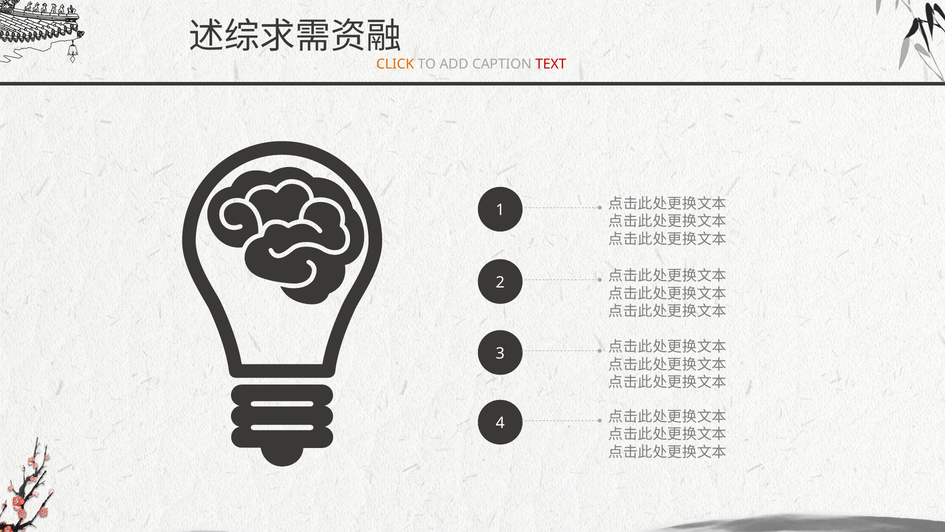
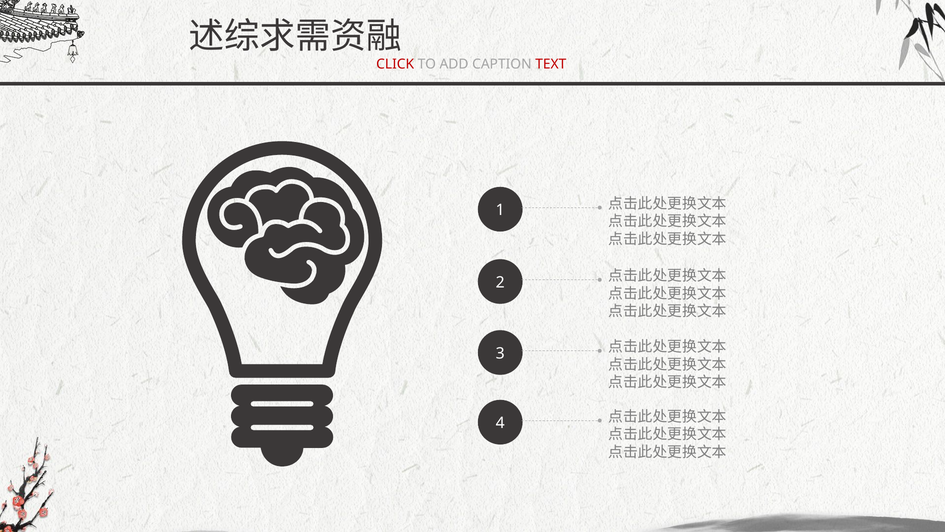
CLICK colour: orange -> red (395, 64)
